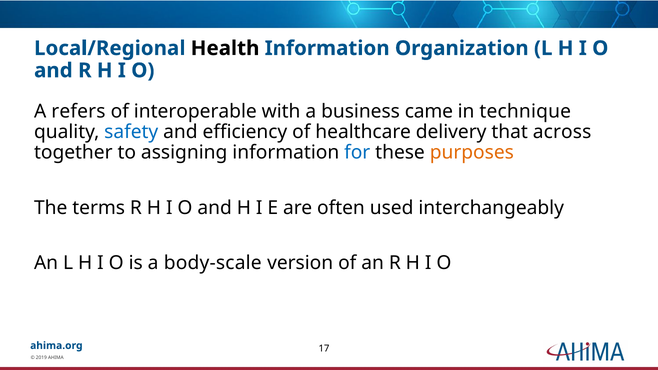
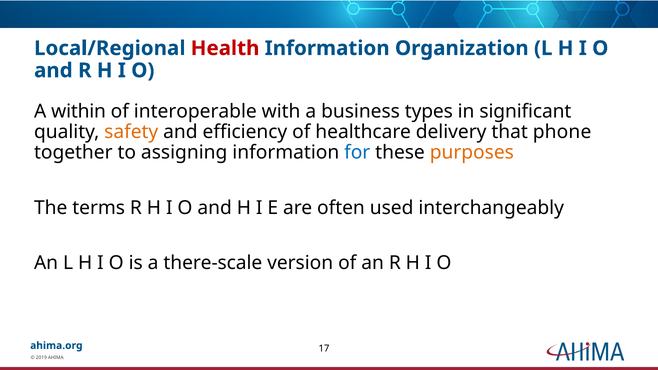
Health colour: black -> red (225, 48)
refers: refers -> within (79, 111)
came: came -> types (429, 111)
technique: technique -> significant (525, 111)
safety colour: blue -> orange (131, 132)
across: across -> phone (562, 132)
body-scale: body-scale -> there-scale (213, 263)
